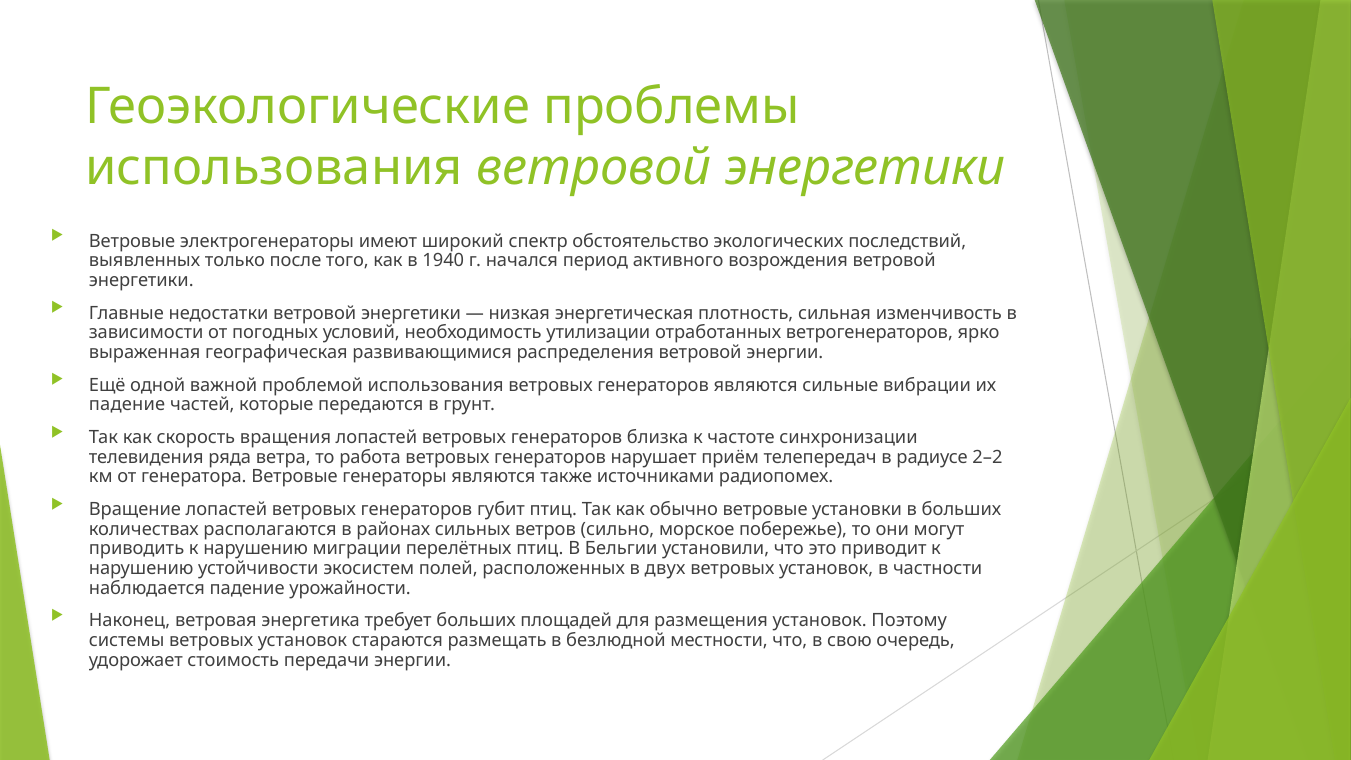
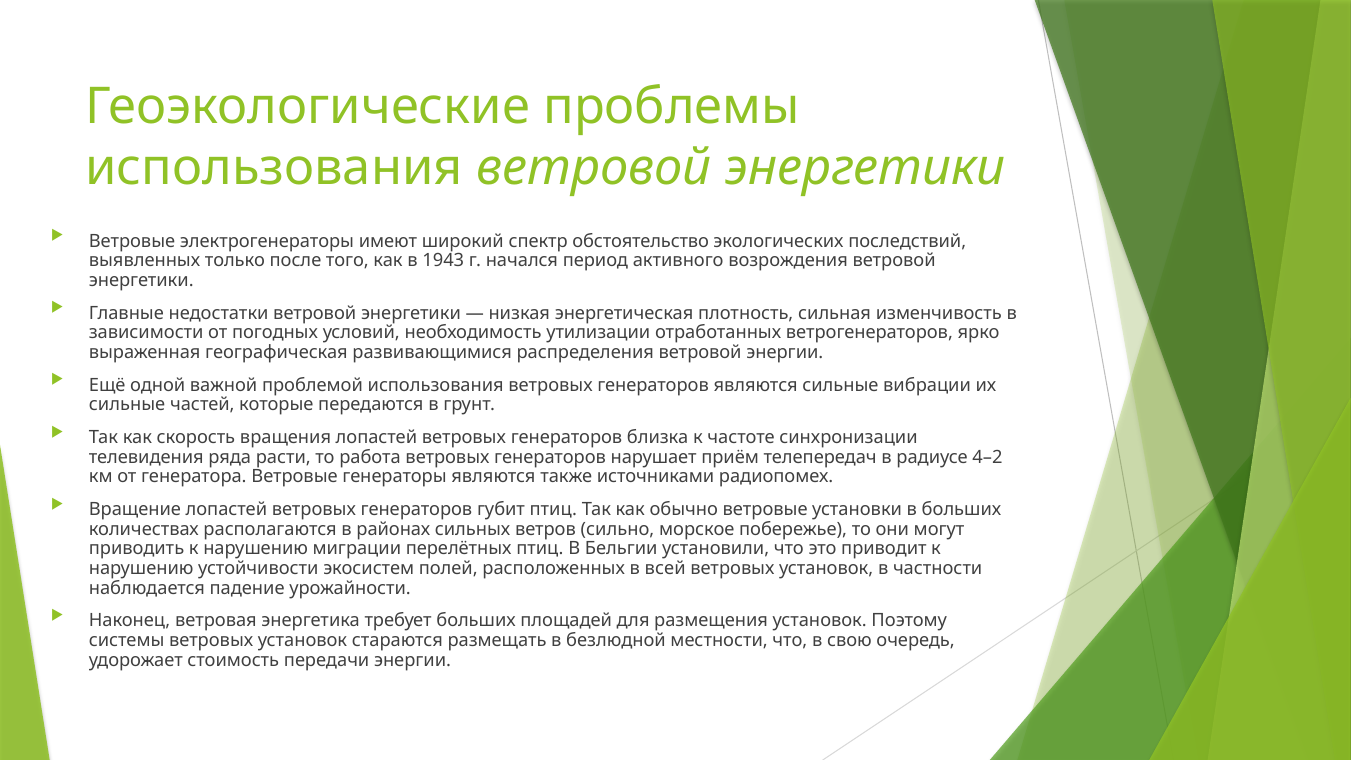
1940: 1940 -> 1943 (443, 261)
падение: падение -> сильные (127, 405)
ветра: ветра -> расти (283, 457)
2–2: 2–2 -> 4–2 (987, 457)
двух: двух -> всей (665, 569)
